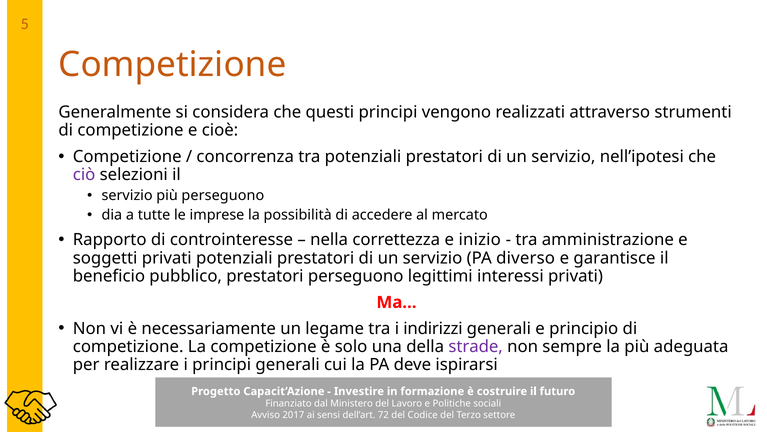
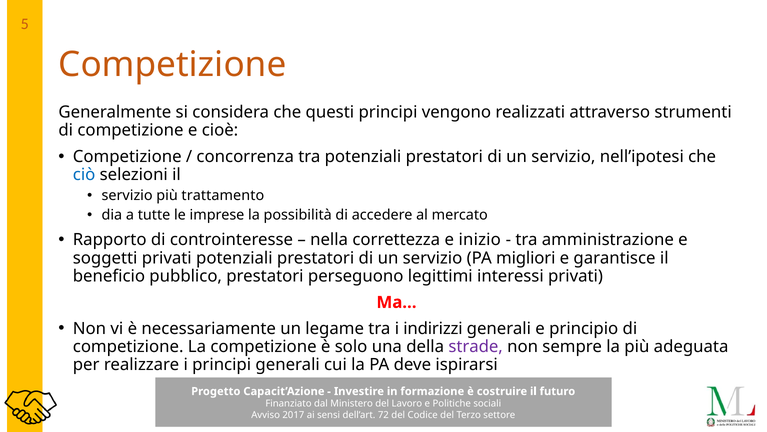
ciò colour: purple -> blue (84, 174)
più perseguono: perseguono -> trattamento (223, 195)
diverso: diverso -> migliori (526, 258)
